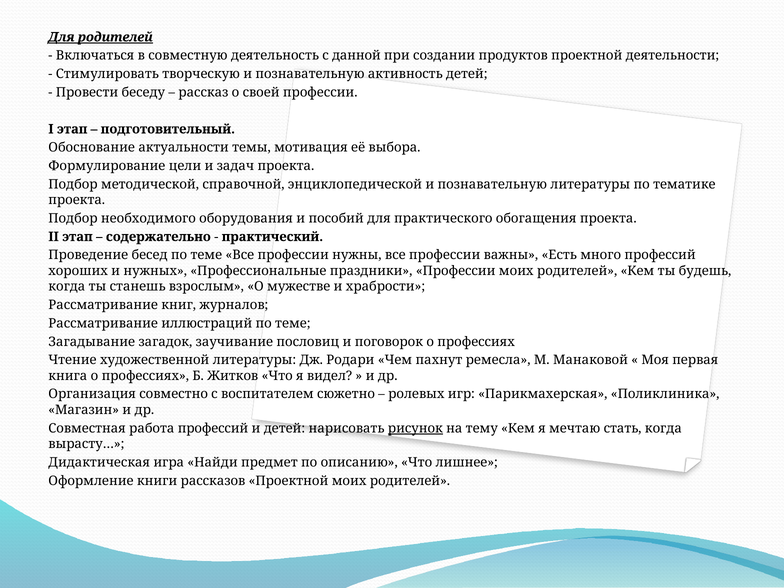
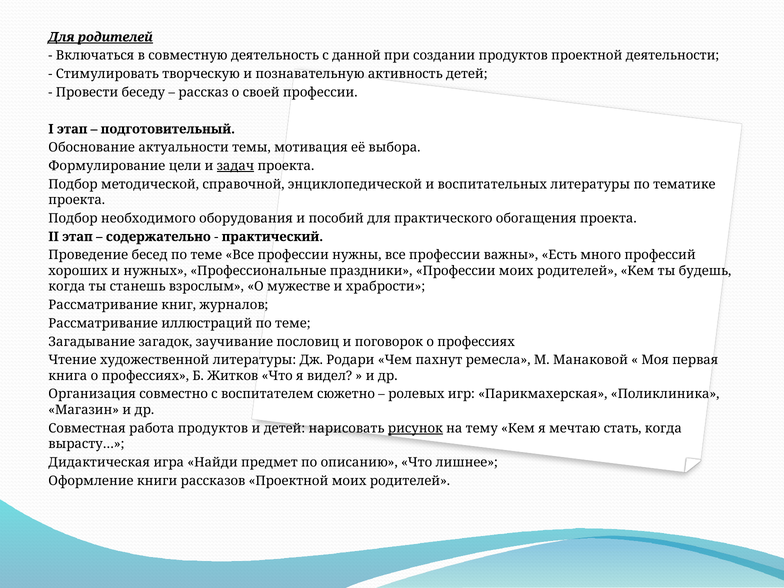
задач underline: none -> present (235, 166)
энциклопедической и познавательную: познавательную -> воспитательных (492, 184)
работа профессий: профессий -> продуктов (213, 428)
